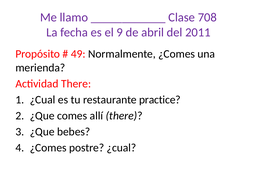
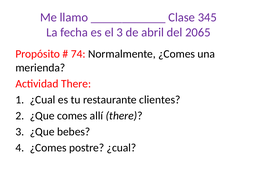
708: 708 -> 345 (207, 17)
el 9: 9 -> 3 (120, 32)
2011: 2011 -> 2065 (198, 32)
49: 49 -> 74 (78, 54)
practice: practice -> clientes (160, 100)
